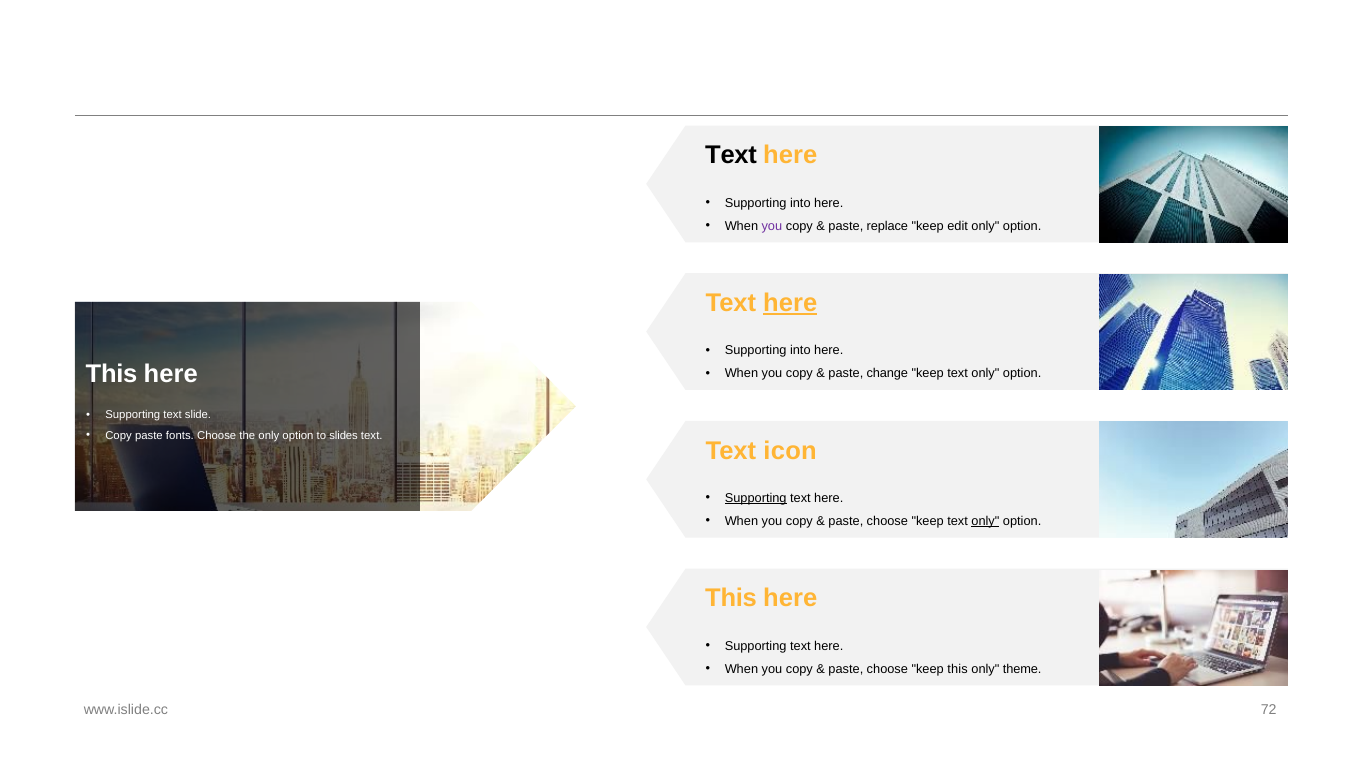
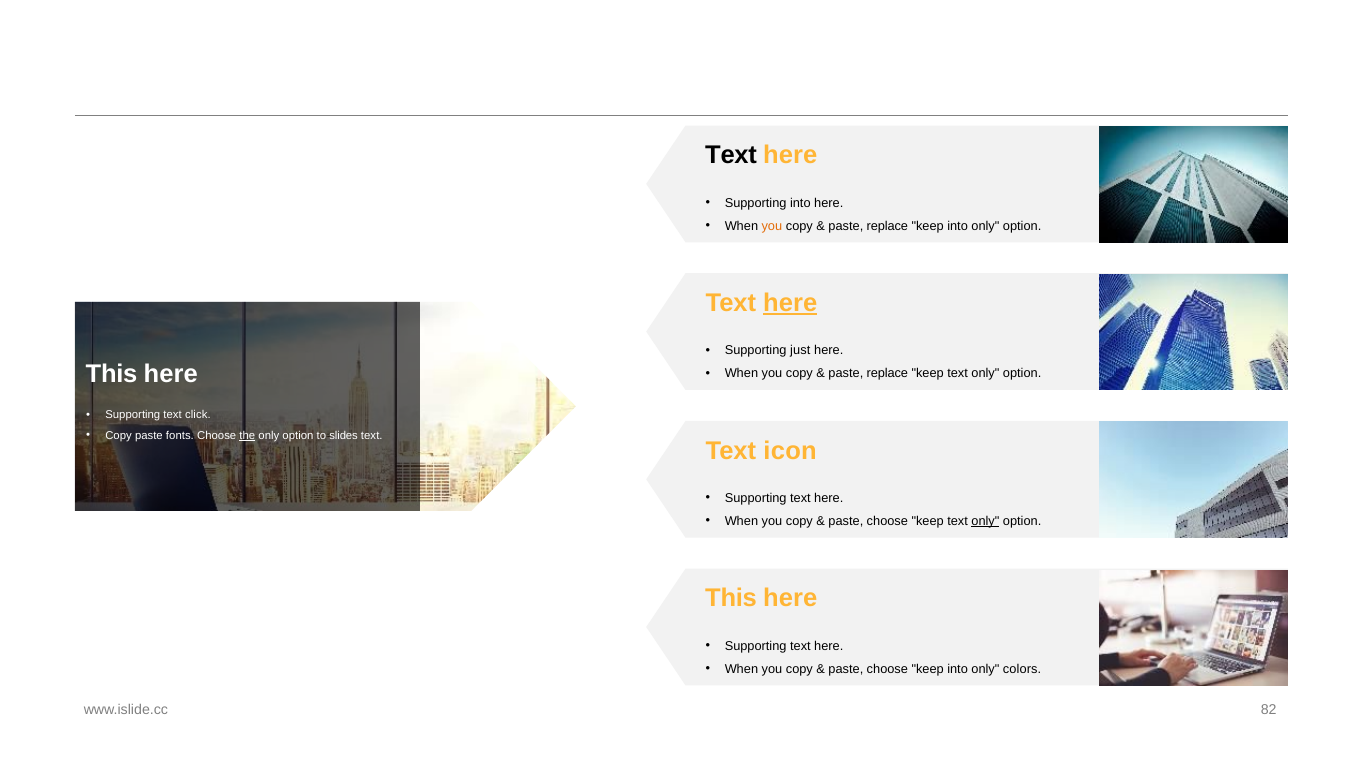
you colour: purple -> orange (772, 226)
edit: edit -> into (958, 226)
into: into -> just (800, 351)
change: change -> replace (887, 374)
slide: slide -> click (198, 415)
the underline: none -> present (247, 436)
Supporting underline: present -> none (756, 499)
choose keep this: this -> into (958, 670)
theme: theme -> colors (1022, 670)
72: 72 -> 82 (1269, 710)
